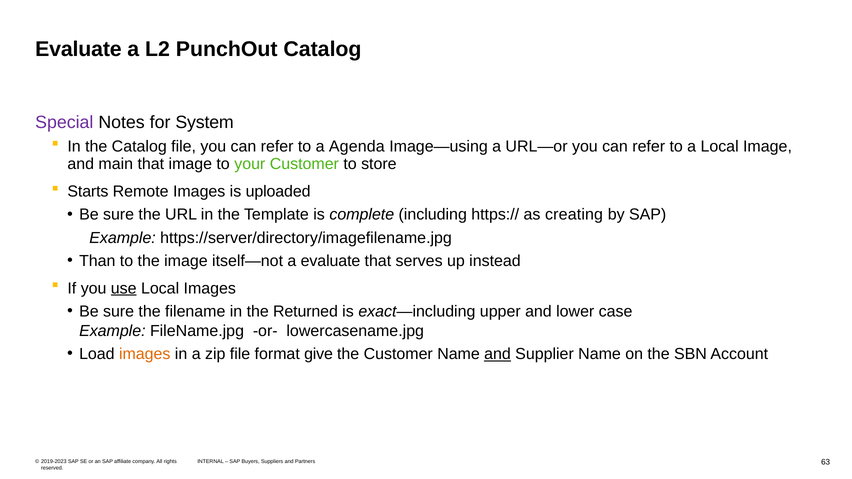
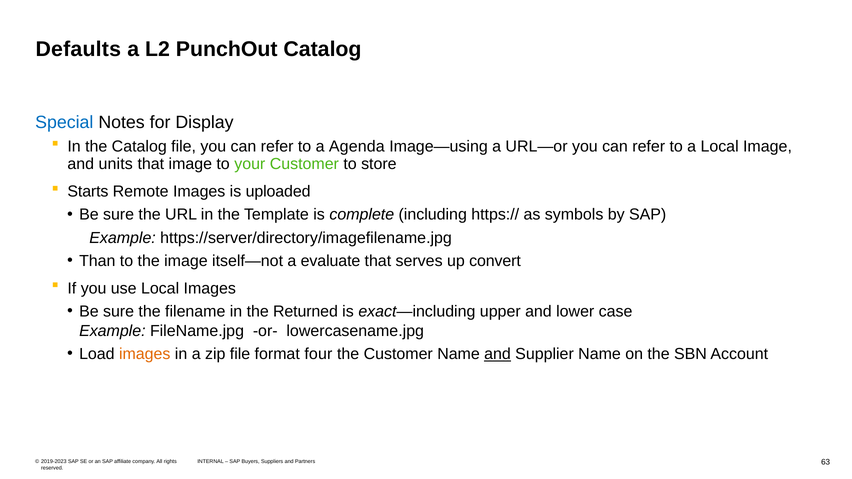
Evaluate: Evaluate -> Defaults (78, 49)
Special colour: purple -> blue (64, 122)
System: System -> Display (205, 122)
main: main -> units (116, 164)
creating: creating -> symbols (574, 215)
instead: instead -> convert (495, 261)
use underline: present -> none (124, 288)
give: give -> four (318, 354)
